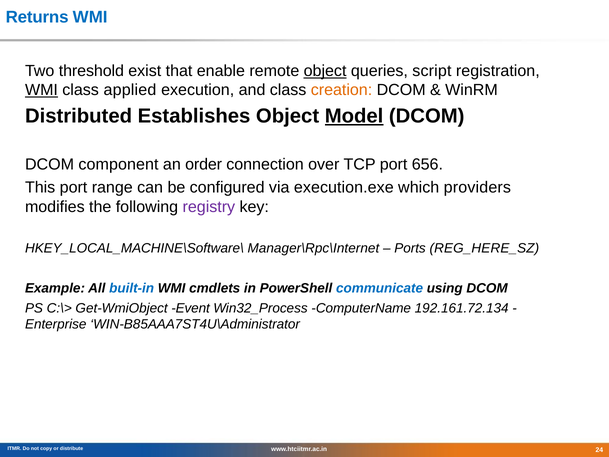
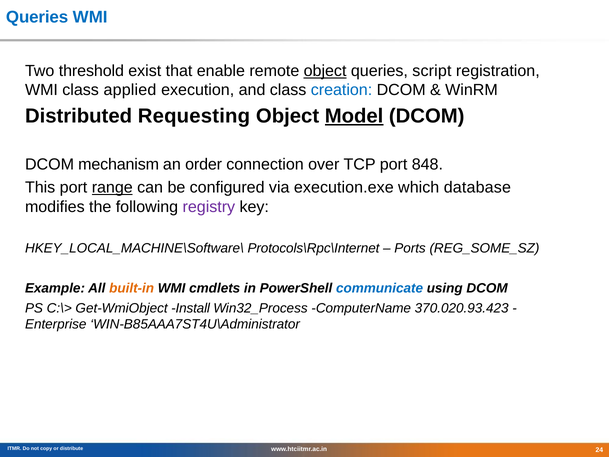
Returns: Returns -> Queries (37, 17)
WMI underline: present -> none (41, 90)
creation colour: orange -> blue (342, 90)
Establishes: Establishes -> Requesting (194, 116)
component: component -> mechanism (119, 164)
656: 656 -> 848 (427, 164)
range underline: none -> present (112, 187)
providers: providers -> database (477, 187)
Manager\Rpc\Internet: Manager\Rpc\Internet -> Protocols\Rpc\Internet (313, 248)
REG_HERE_SZ: REG_HERE_SZ -> REG_SOME_SZ (484, 248)
built-in colour: blue -> orange (132, 288)
Event: Event -> Install (191, 308)
192.161.72.134: 192.161.72.134 -> 370.020.93.423 (462, 308)
